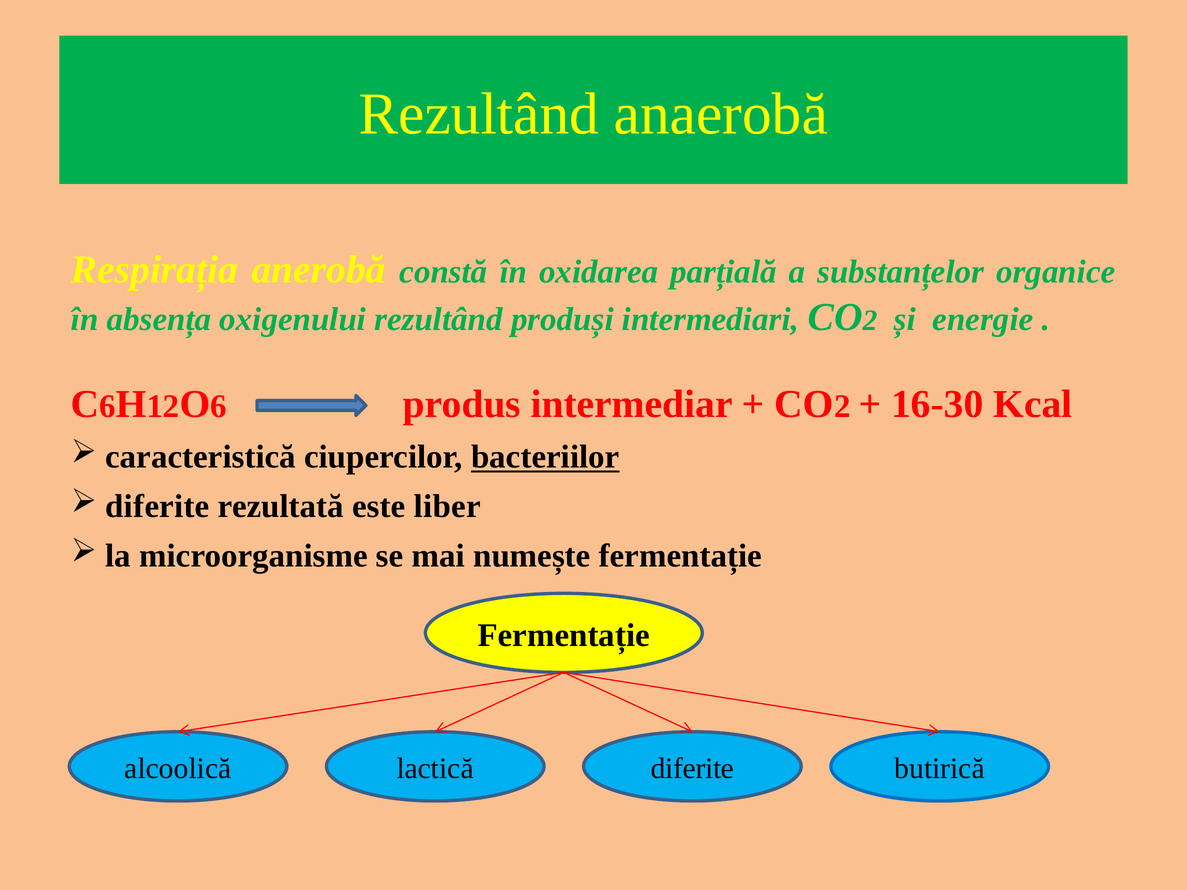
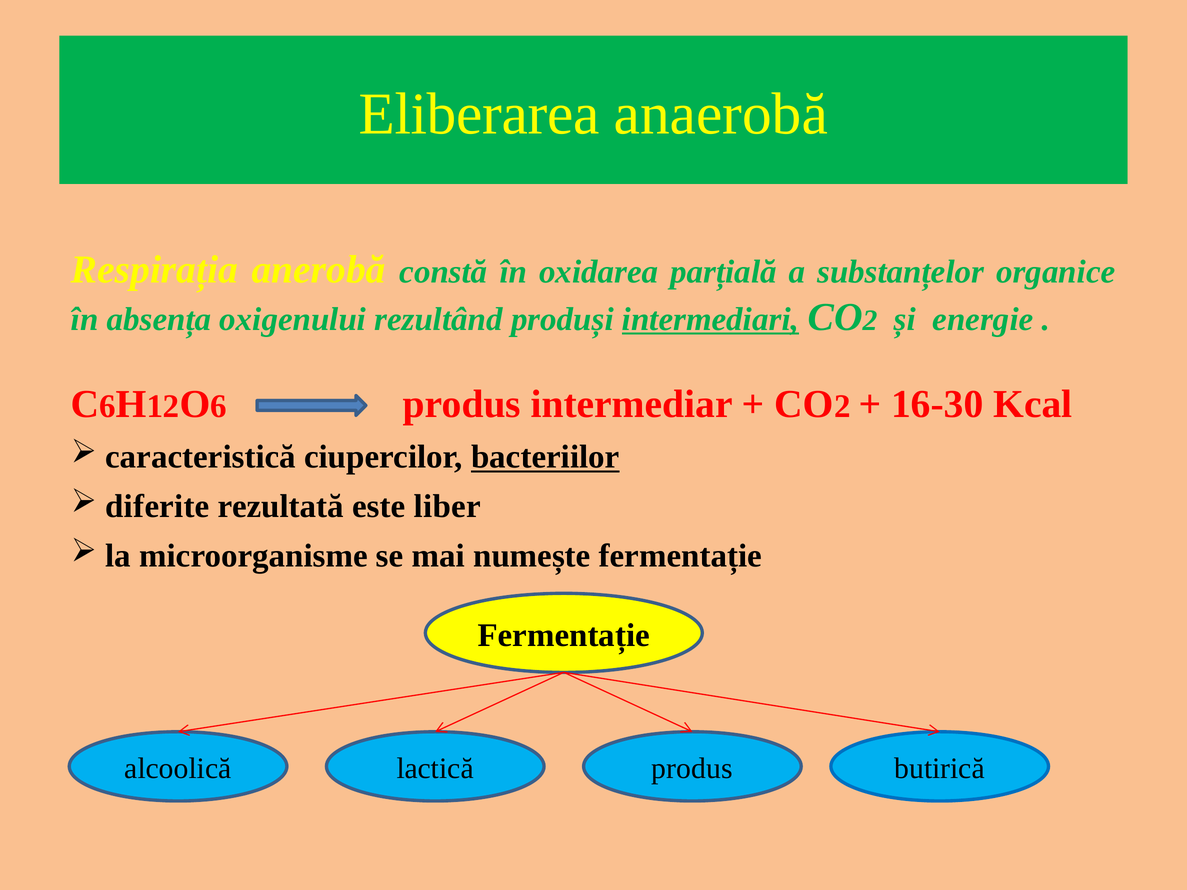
Rezultând: Rezultând -> Eliberarea (479, 114)
intermediari underline: none -> present (710, 319)
diferite: diferite -> produs (692, 769)
